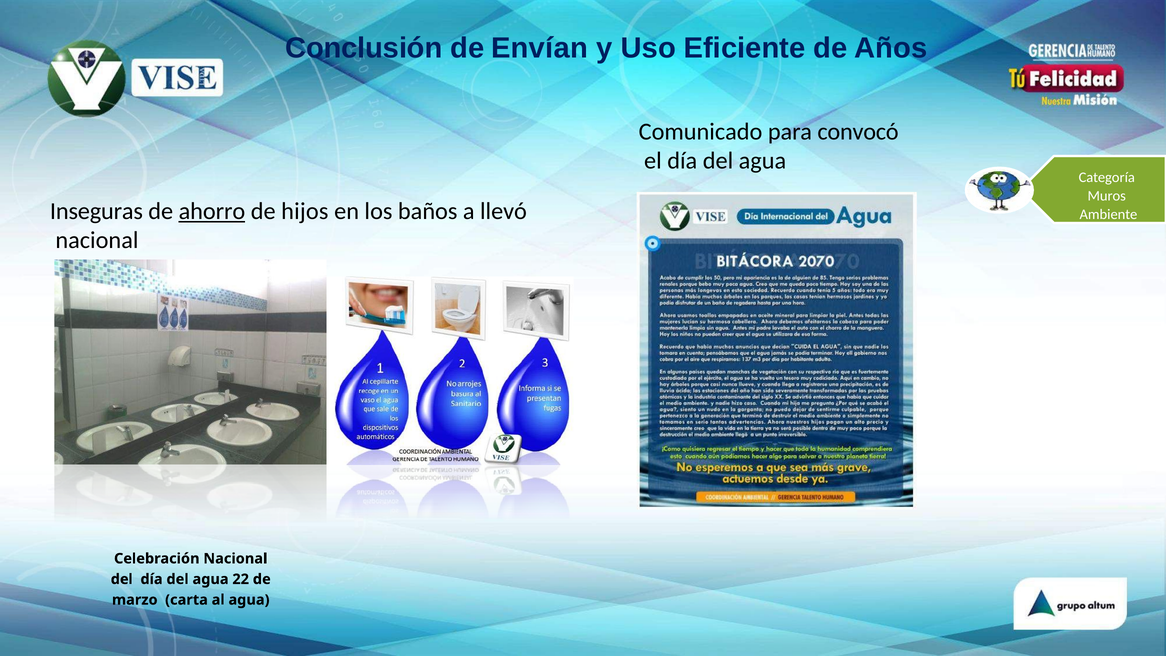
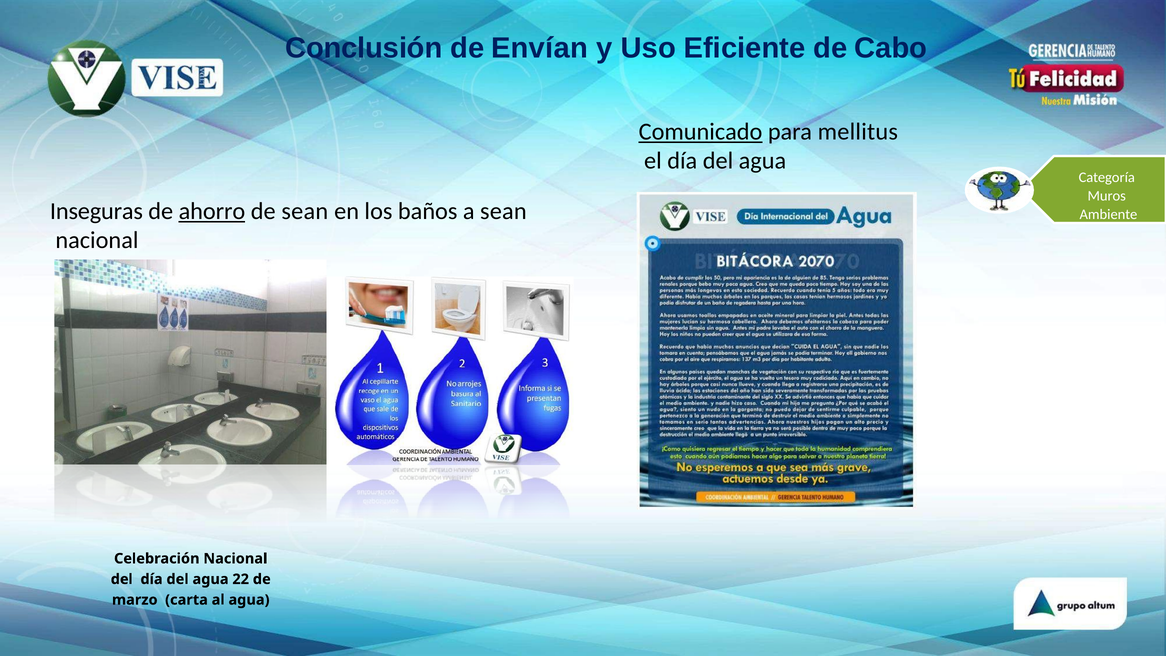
Años: Años -> Cabo (891, 48)
Comunicado underline: none -> present (701, 132)
convocó: convocó -> mellitus (858, 132)
de hijos: hijos -> sean (305, 211)
a llevó: llevó -> sean (503, 211)
